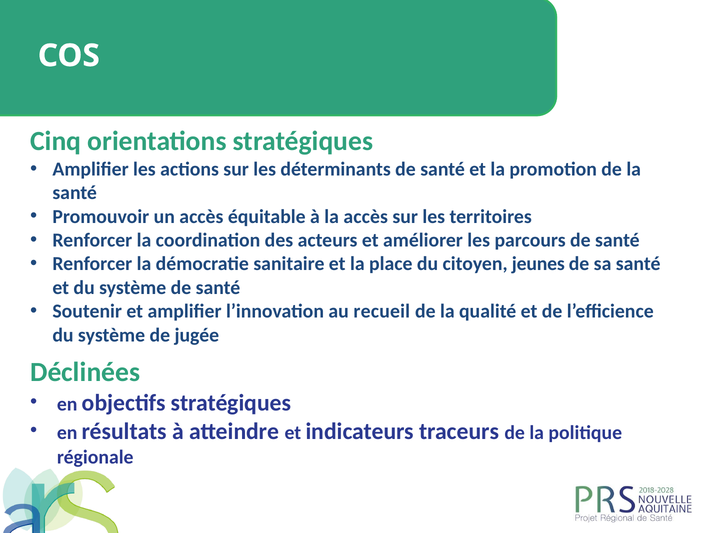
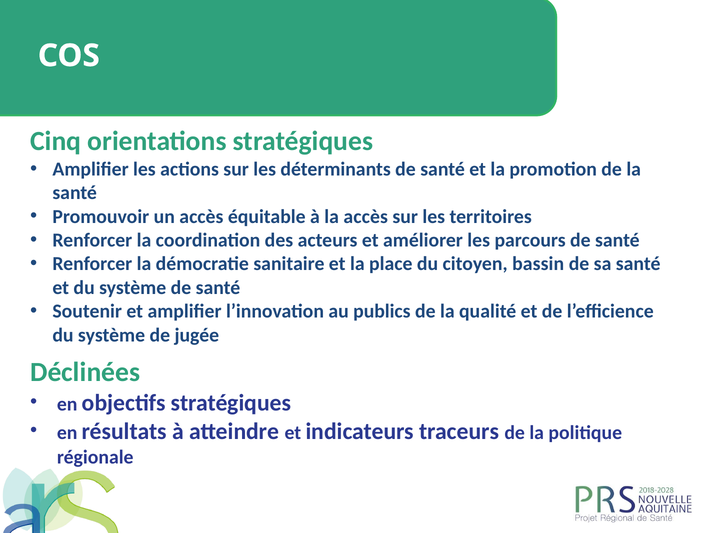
jeunes: jeunes -> bassin (538, 264)
recueil: recueil -> publics (382, 311)
